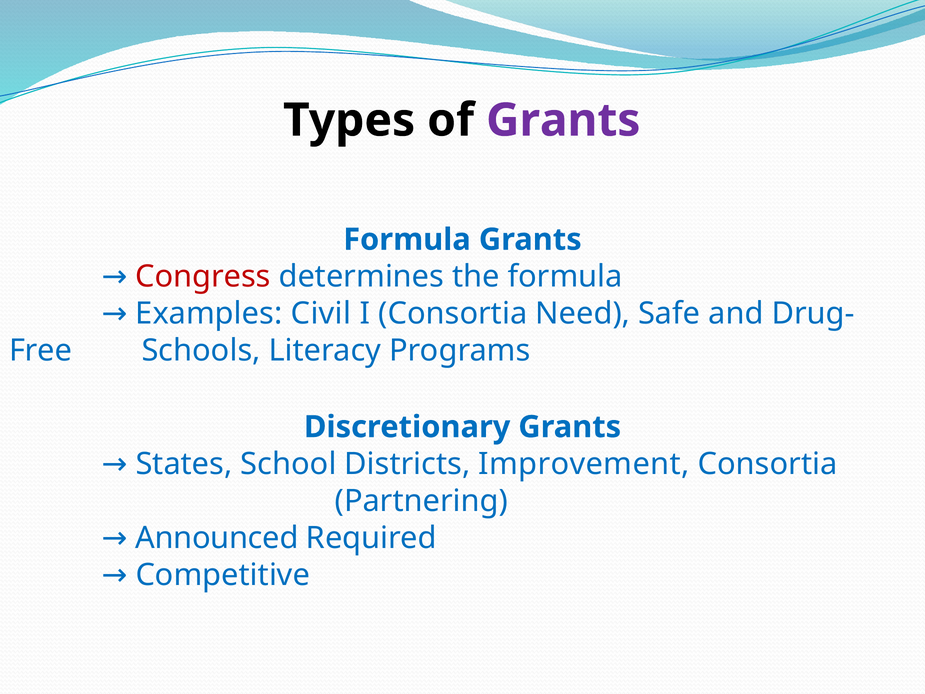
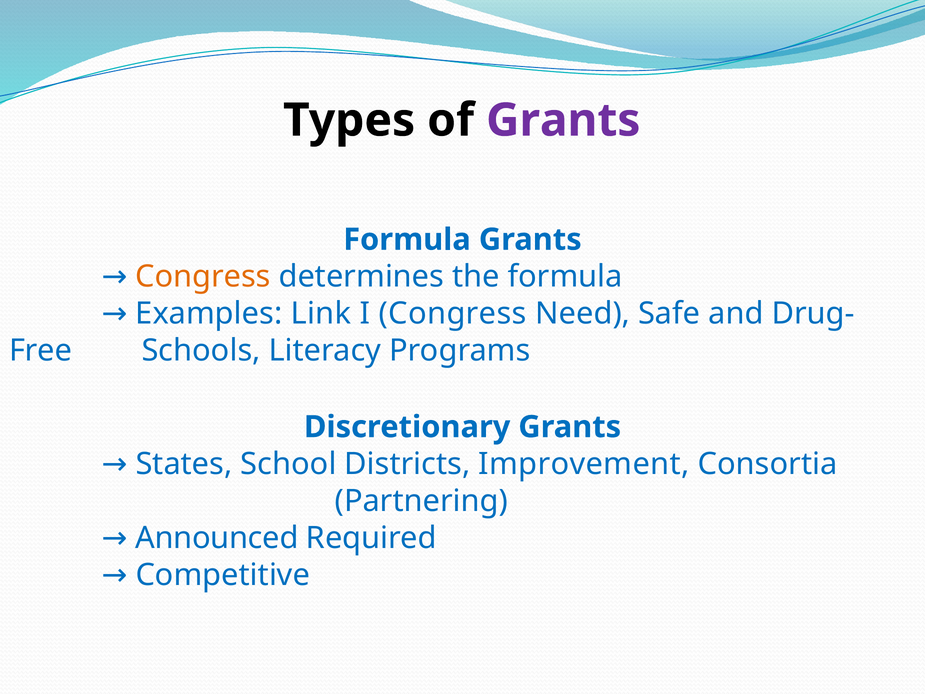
Congress colour: red -> orange (203, 276)
Civil: Civil -> Link (321, 313)
I Consortia: Consortia -> Congress (453, 313)
